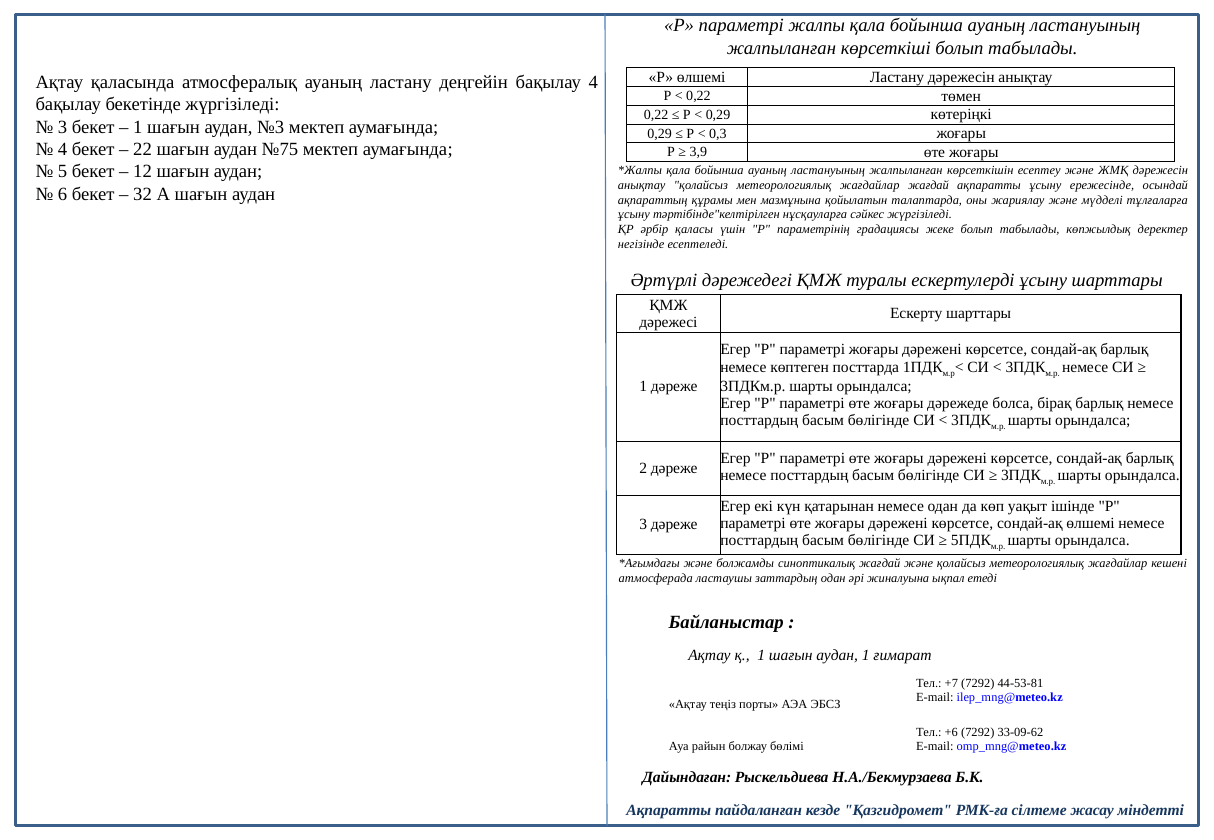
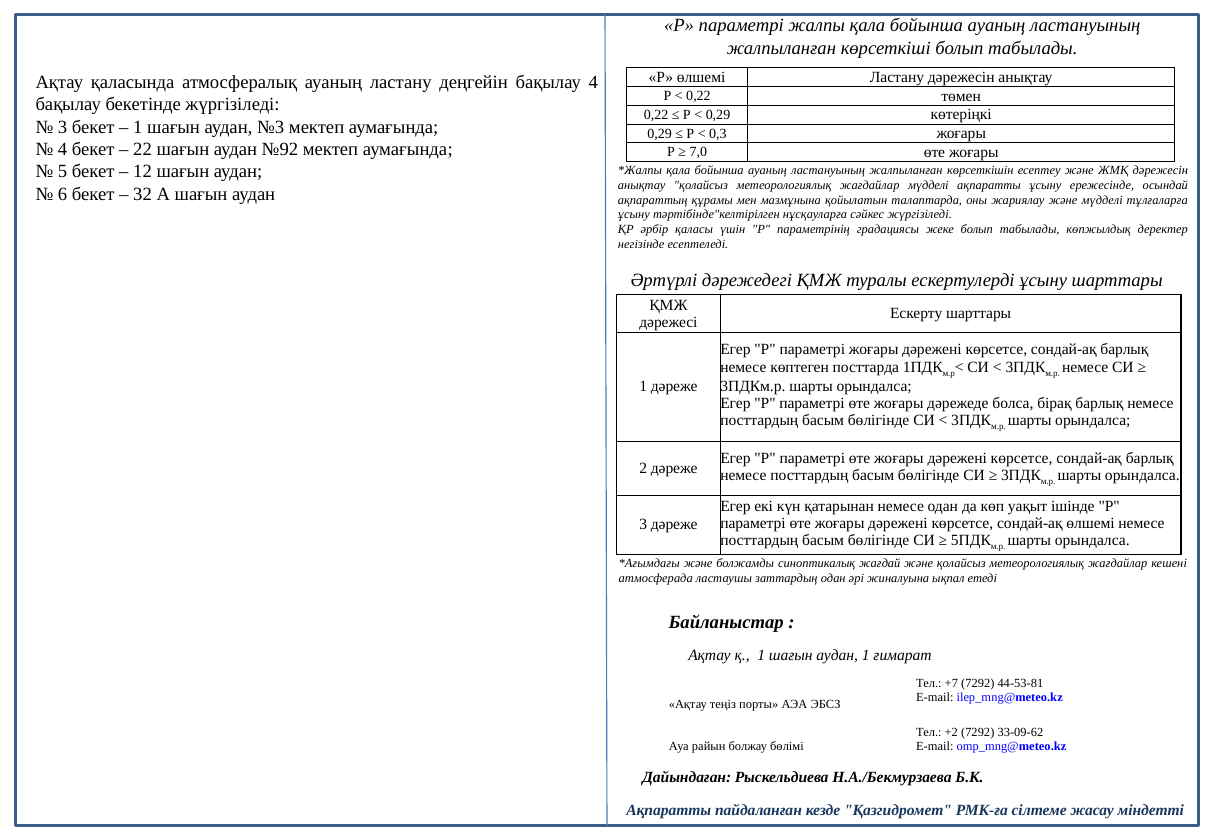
№75: №75 -> №92 (280, 149)
3,9: 3,9 -> 7,0 (698, 152)
жағдайлар жағдай: жағдай -> мүдделі (928, 185)
+6: +6 -> +2 (951, 733)
